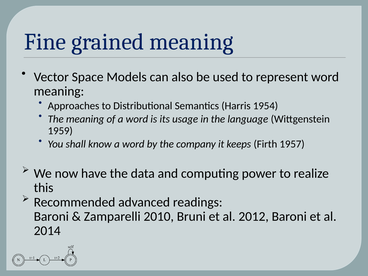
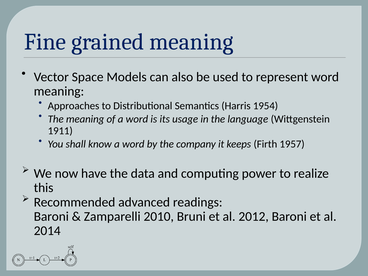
1959: 1959 -> 1911 (60, 131)
